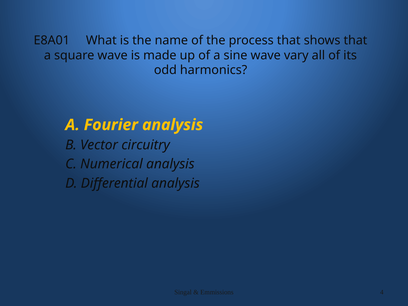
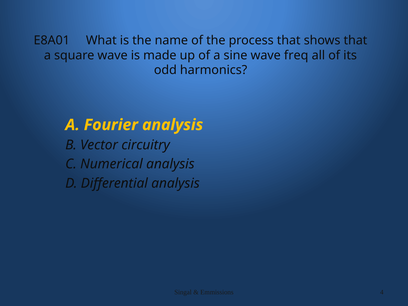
vary: vary -> freq (296, 55)
